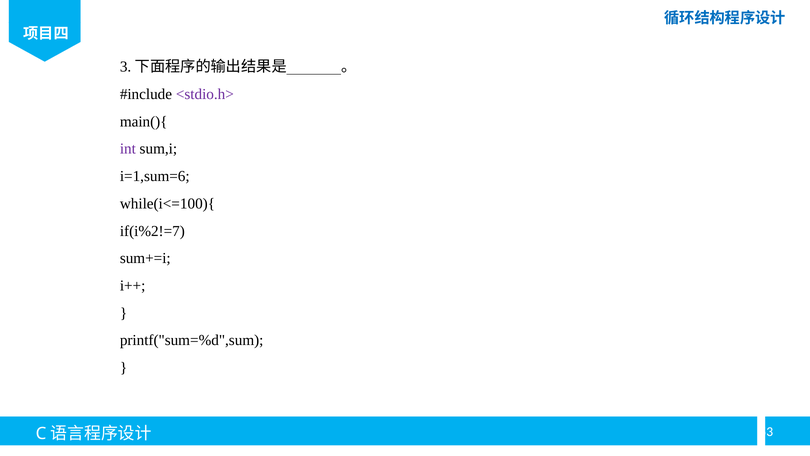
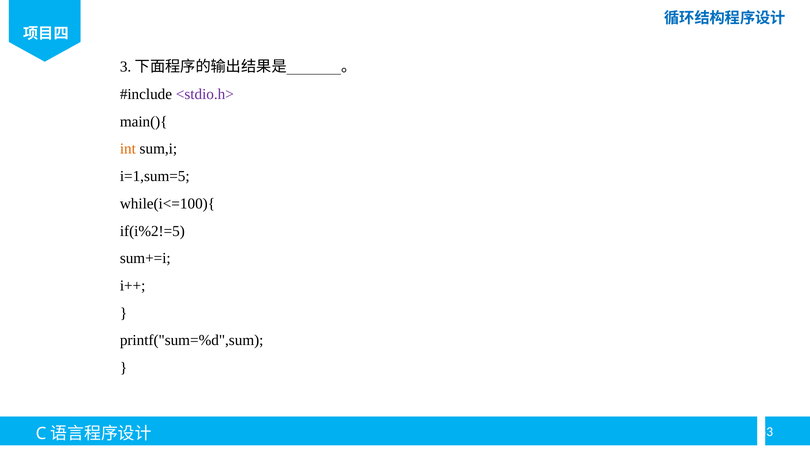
int colour: purple -> orange (128, 149)
i=1,sum=6: i=1,sum=6 -> i=1,sum=5 (155, 176)
if(i%2!=7: if(i%2!=7 -> if(i%2!=5 (152, 231)
